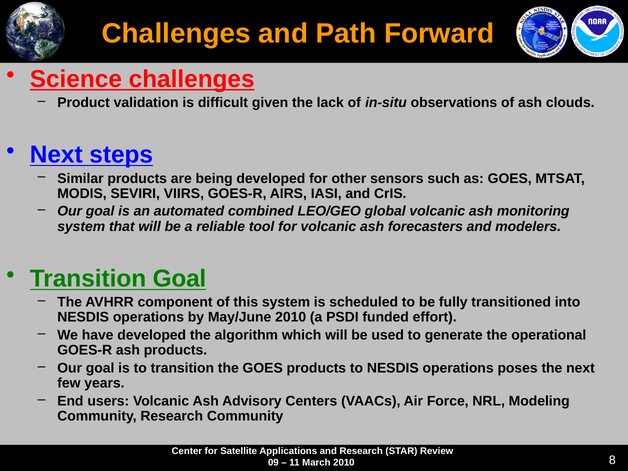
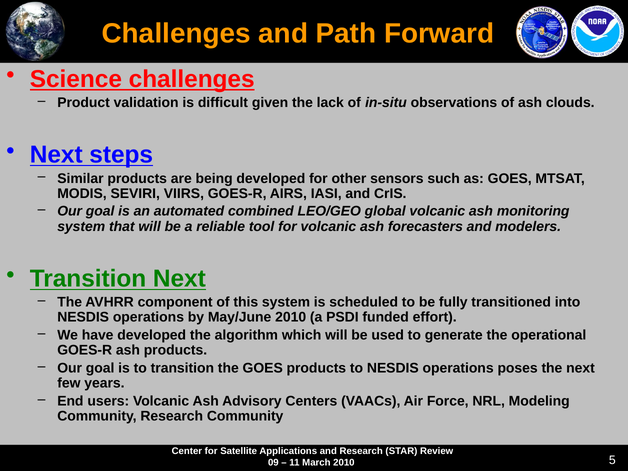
Transition Goal: Goal -> Next (179, 279)
8: 8 -> 5 (612, 460)
